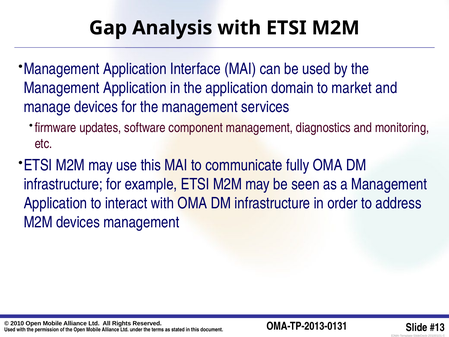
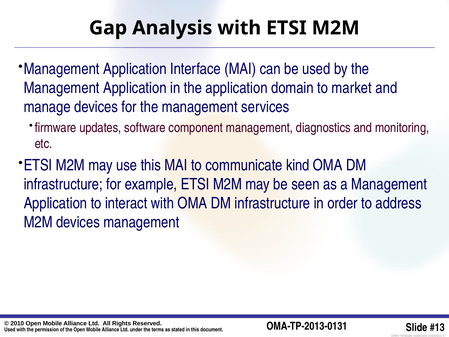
fully: fully -> kind (298, 165)
